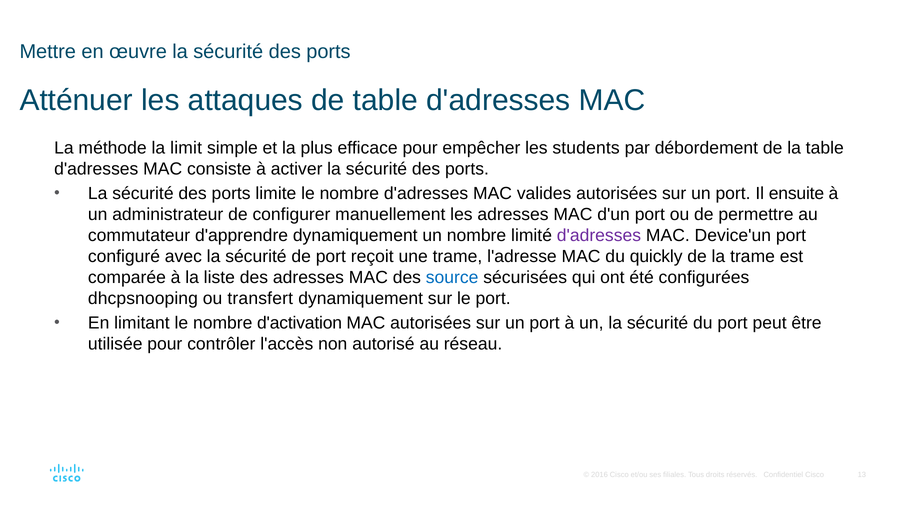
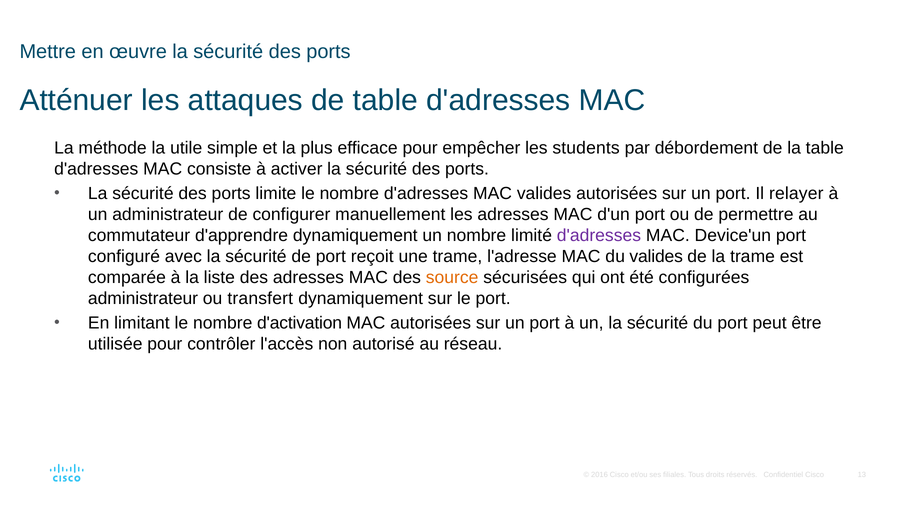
limit: limit -> utile (186, 148)
ensuite: ensuite -> relayer (796, 193)
du quickly: quickly -> valides (656, 257)
source colour: blue -> orange (452, 278)
dhcpsnooping: dhcpsnooping -> administrateur (143, 299)
